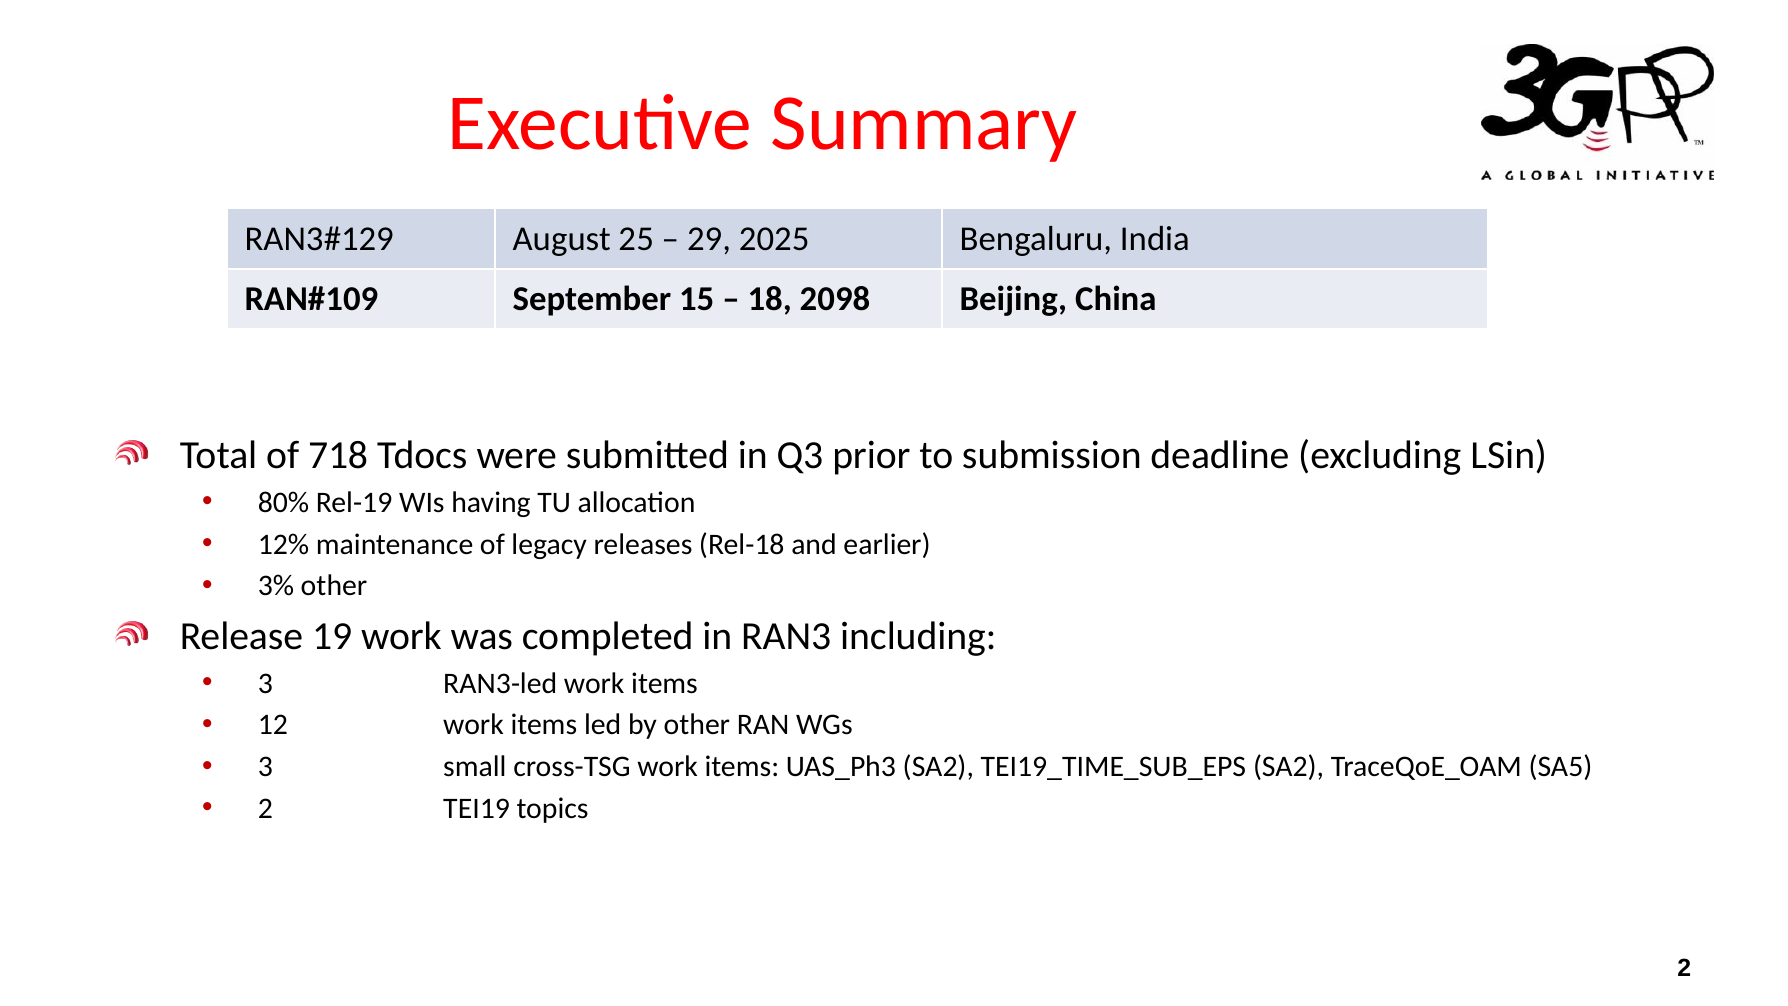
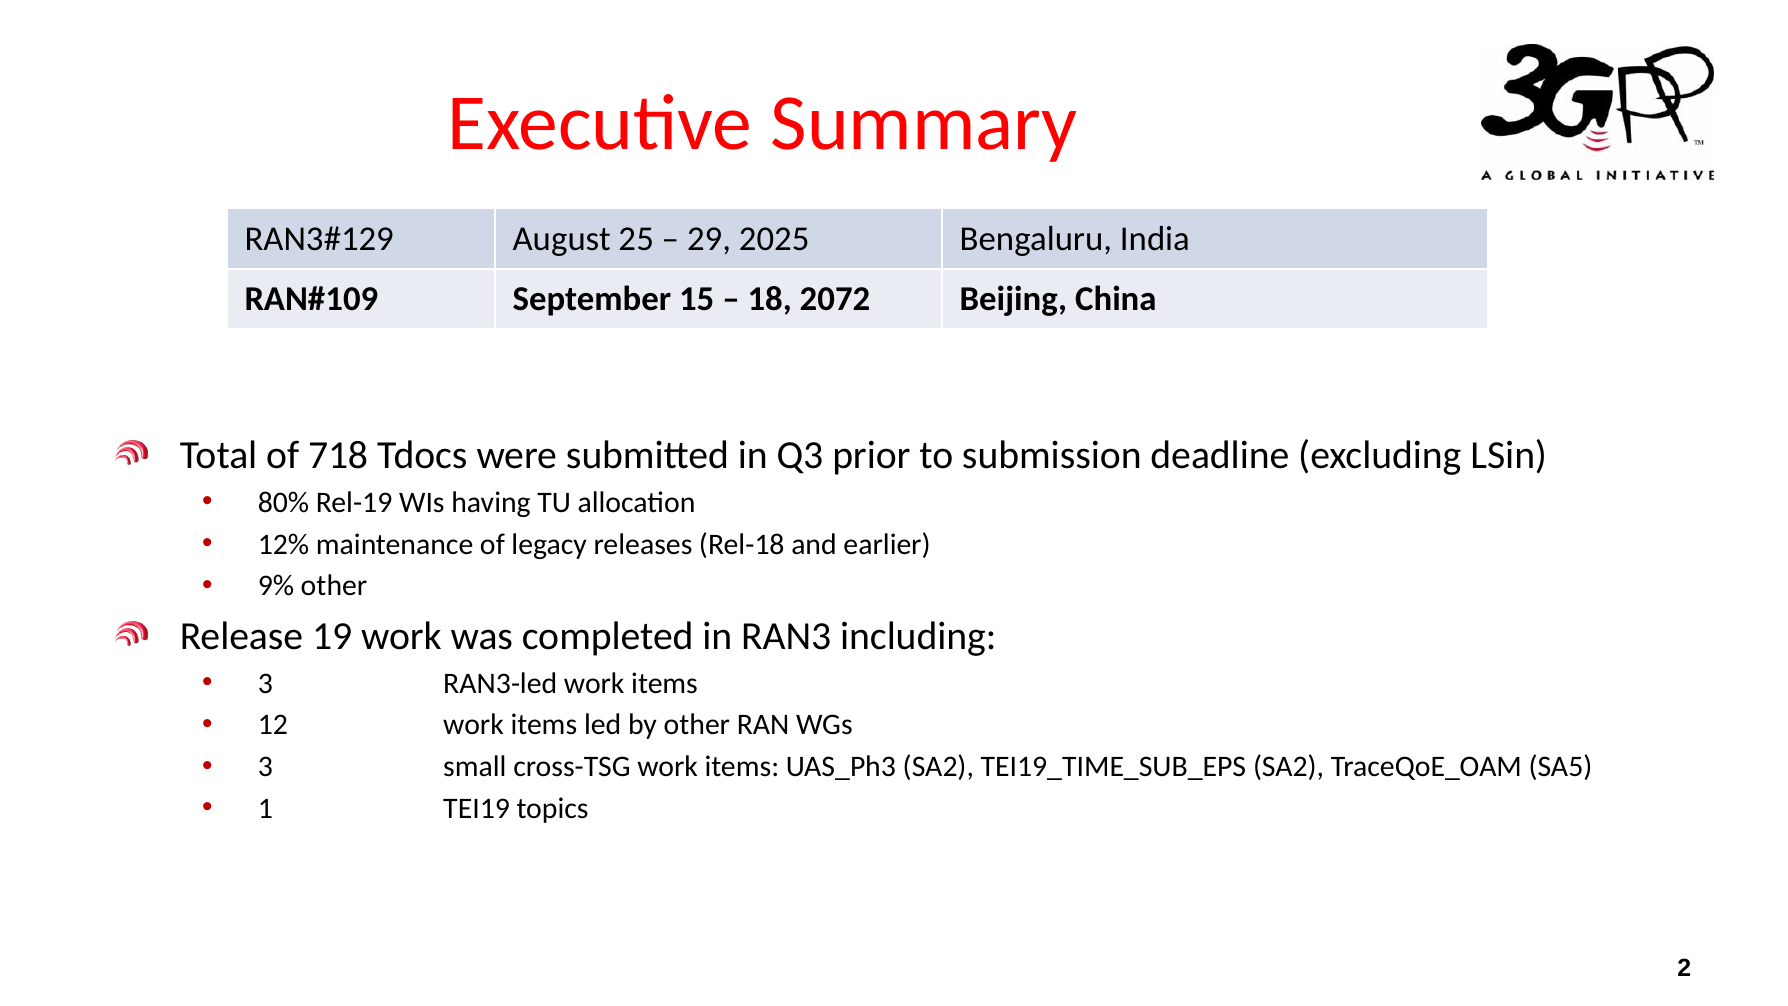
2098: 2098 -> 2072 (835, 299)
3%: 3% -> 9% (276, 586)
2: 2 -> 1 (265, 809)
